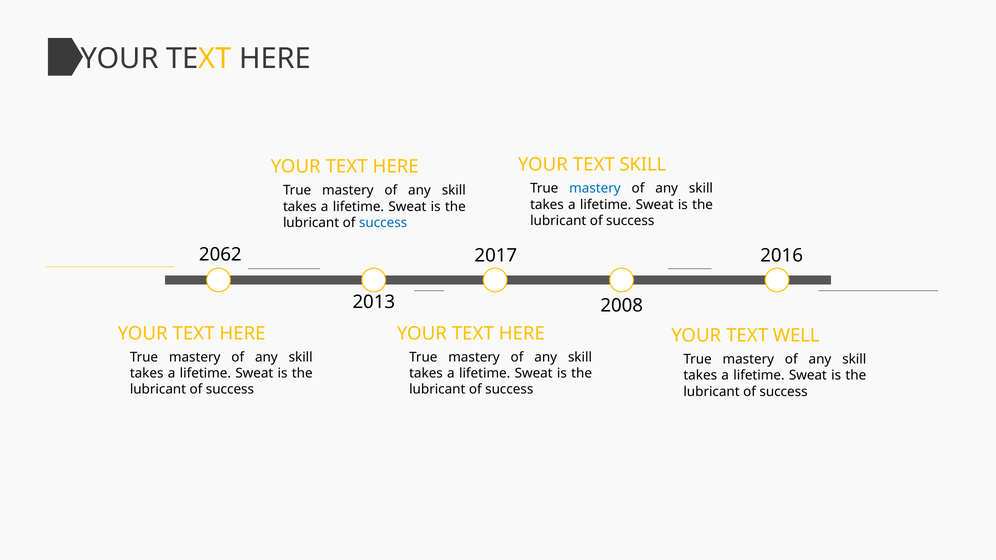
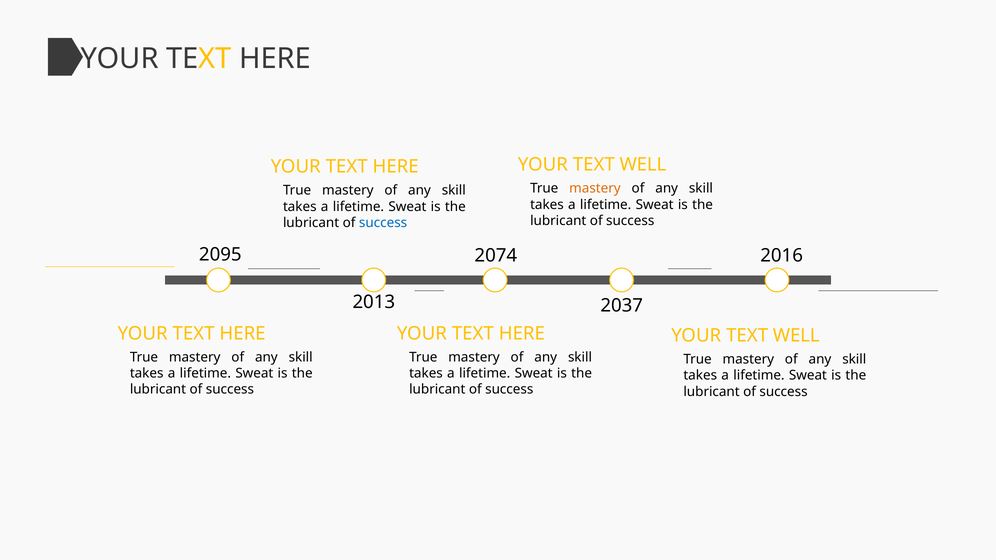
SKILL: SKILL -> WELL (643, 165)
mastery colour: blue -> orange (595, 189)
2062: 2062 -> 2095 (220, 255)
2017: 2017 -> 2074 (496, 256)
2008: 2008 -> 2037 (622, 306)
